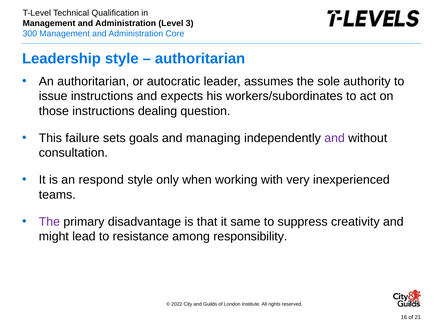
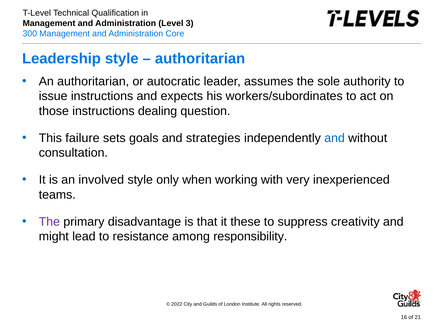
managing: managing -> strategies (213, 138)
and colour: purple -> blue (335, 138)
respond: respond -> involved (101, 180)
same: same -> these (245, 222)
